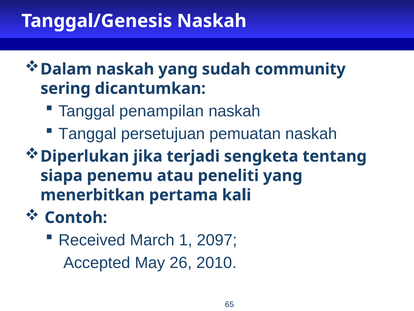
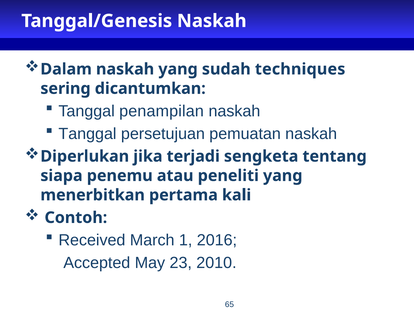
community: community -> techniques (300, 69)
2097: 2097 -> 2016 (217, 240)
26: 26 -> 23 (181, 262)
